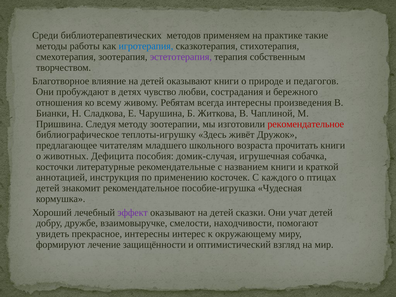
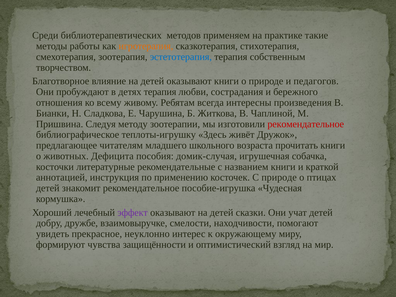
игротерапия colour: blue -> orange (146, 46)
эстетотерапия colour: purple -> blue (181, 57)
детях чувство: чувство -> терапия (160, 92)
С каждого: каждого -> природе (279, 177)
прекрасное интересны: интересны -> неуклонно (147, 234)
лечение: лечение -> чувства (104, 245)
